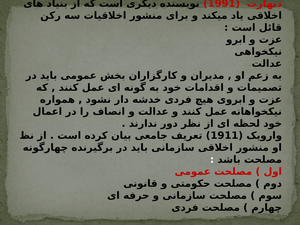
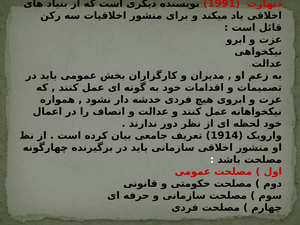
1911: 1911 -> 1914 (224, 136)
